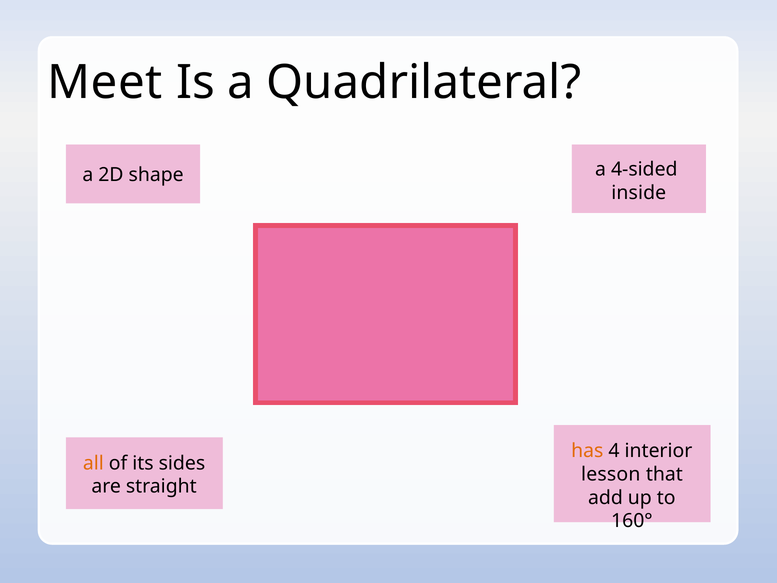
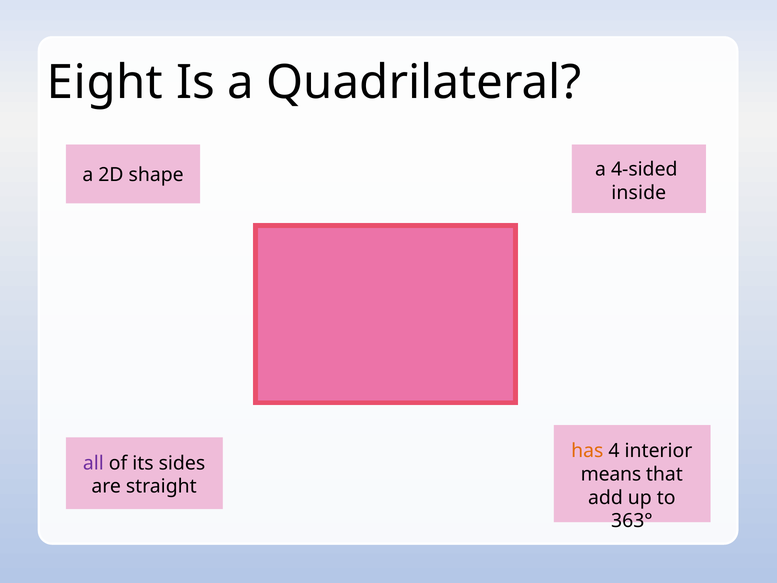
Meet: Meet -> Eight (105, 83)
all colour: orange -> purple (93, 463)
lesson: lesson -> means (611, 474)
160°: 160° -> 363° (632, 521)
